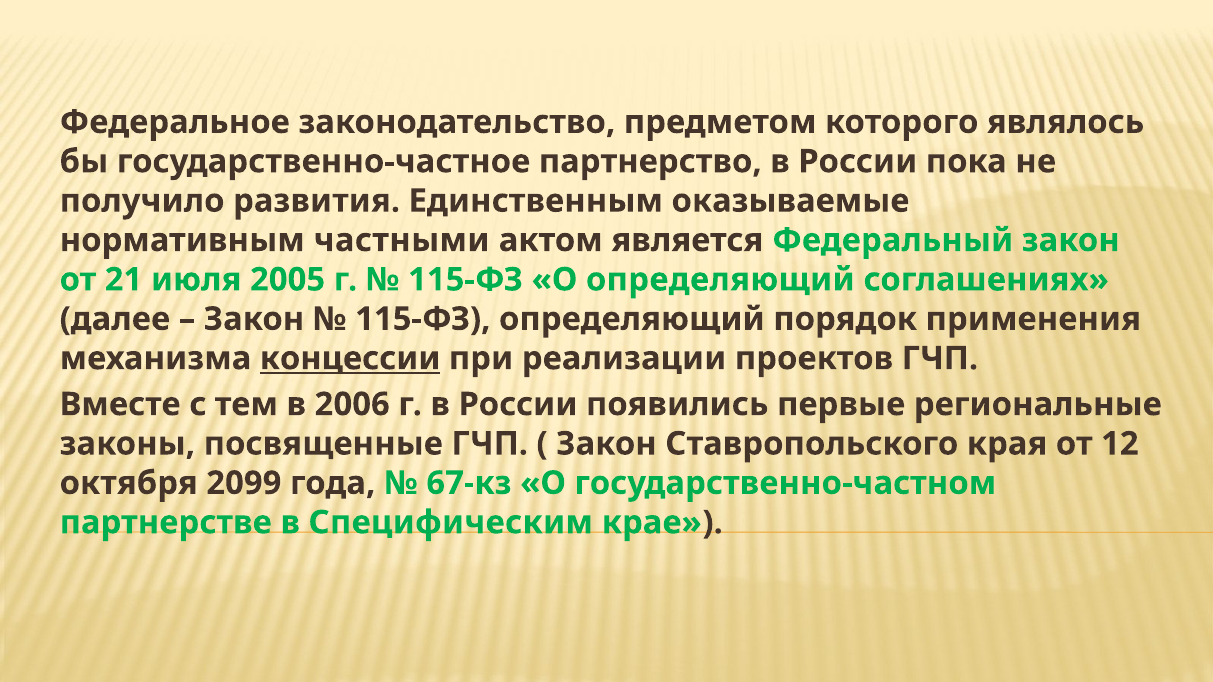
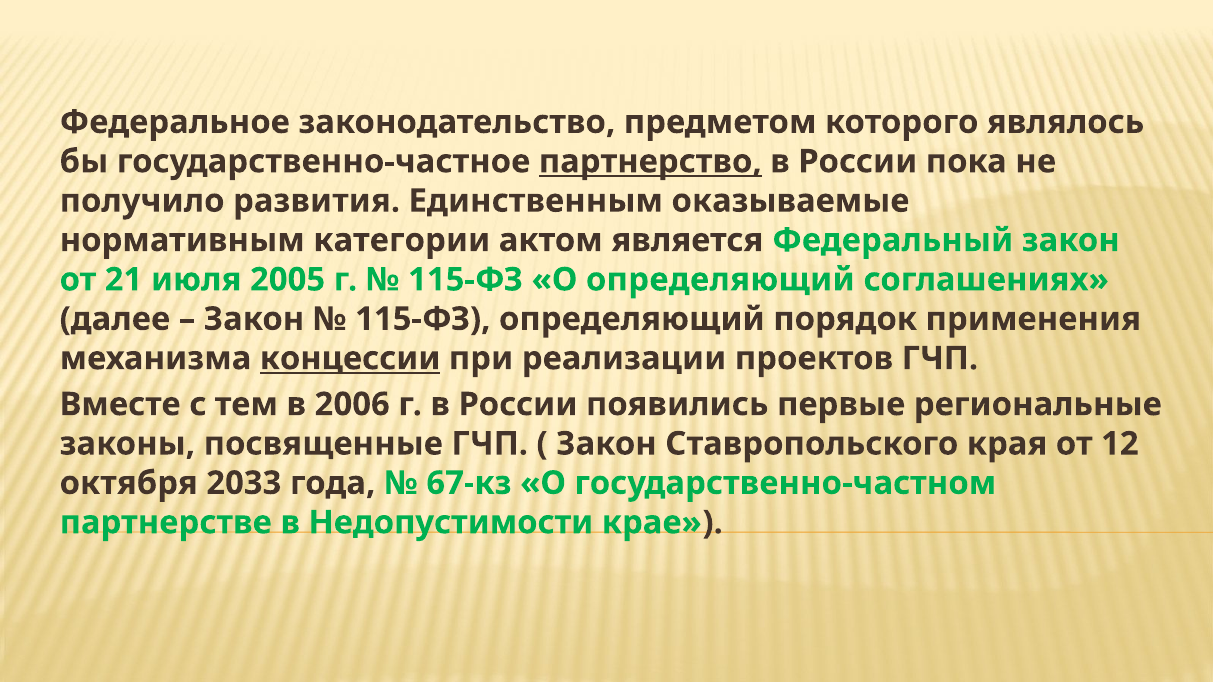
партнерство underline: none -> present (650, 162)
частными: частными -> категории (402, 240)
2099: 2099 -> 2033 (244, 483)
Специфическим: Специфическим -> Недопустимости (451, 523)
